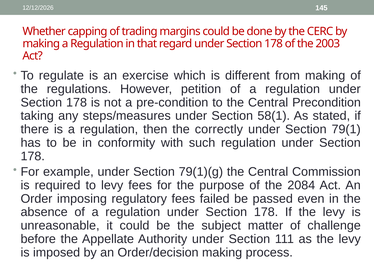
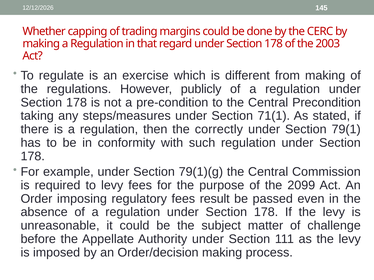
petition: petition -> publicly (201, 89)
58(1: 58(1 -> 71(1 (274, 116)
2084: 2084 -> 2099 (301, 186)
failed: failed -> result (215, 199)
